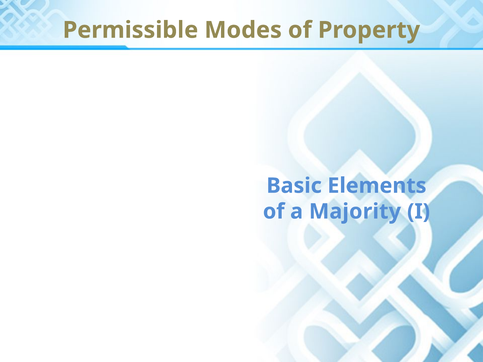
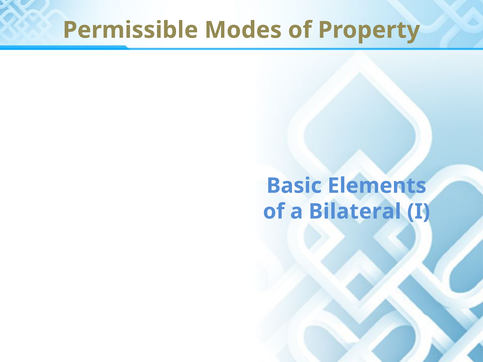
Majority: Majority -> Bilateral (355, 212)
